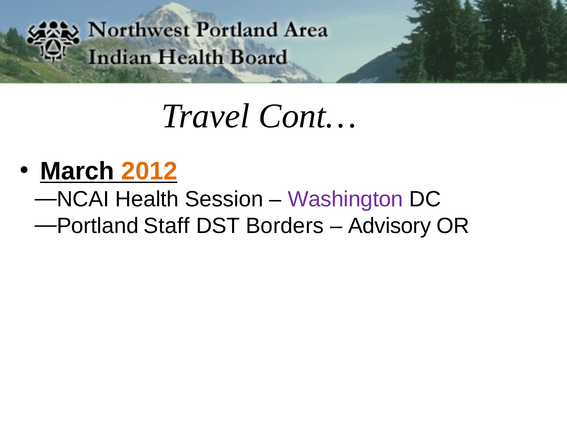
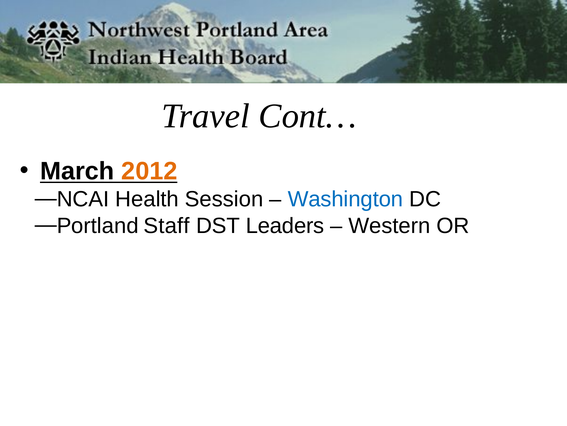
Washington colour: purple -> blue (345, 199)
Borders: Borders -> Leaders (285, 225)
Advisory: Advisory -> Western (389, 225)
